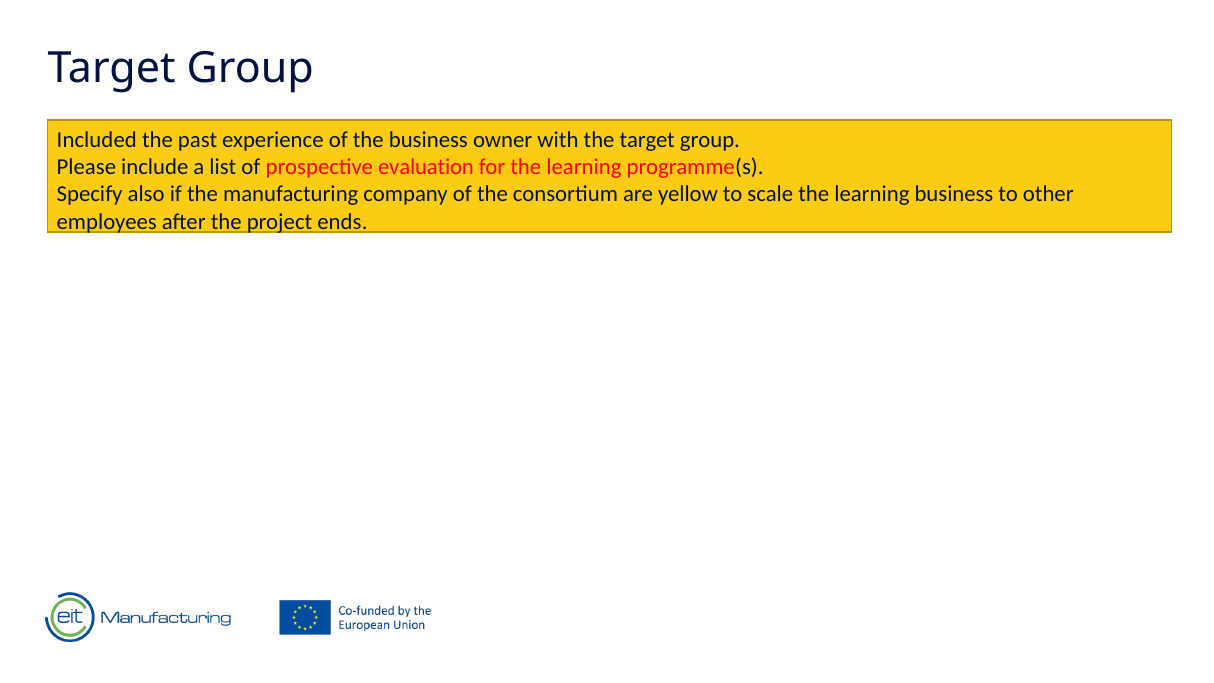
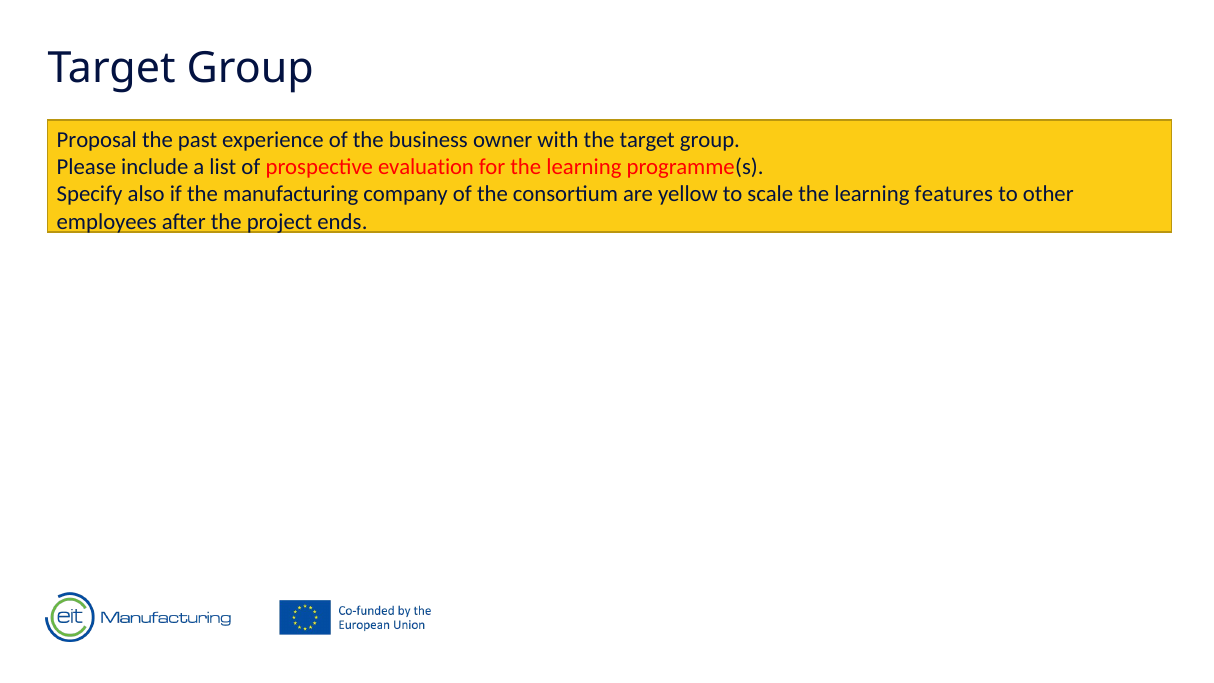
Included: Included -> Proposal (97, 140)
learning business: business -> features (954, 194)
